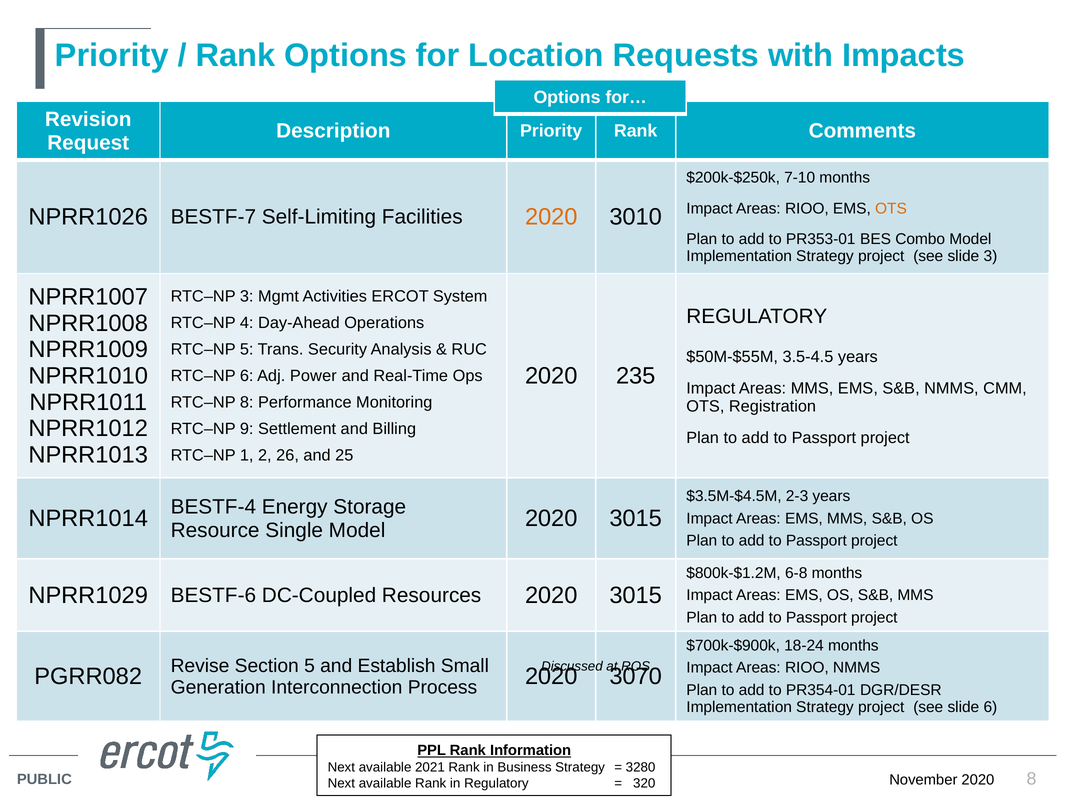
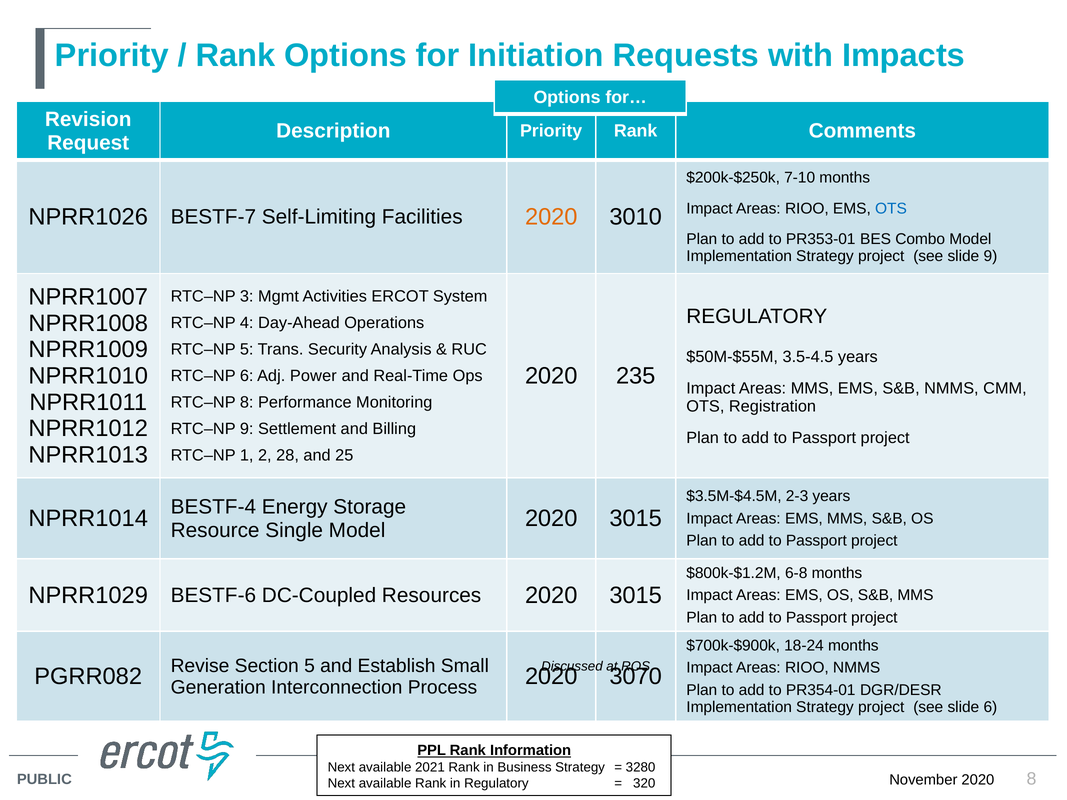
Location: Location -> Initiation (536, 56)
OTS colour: orange -> blue (891, 208)
slide 3: 3 -> 9 (990, 256)
26: 26 -> 28 (288, 456)
